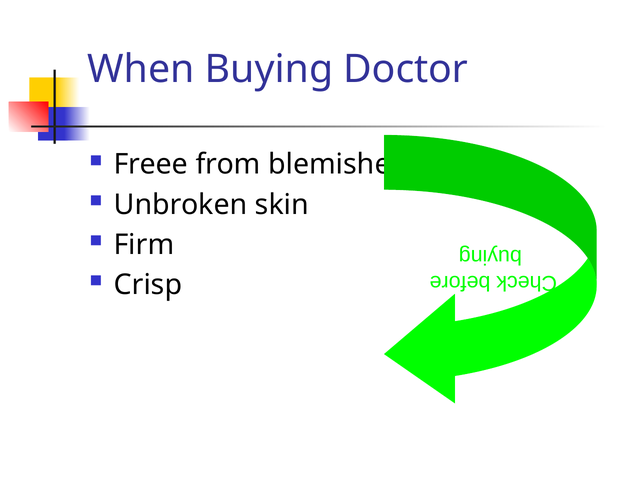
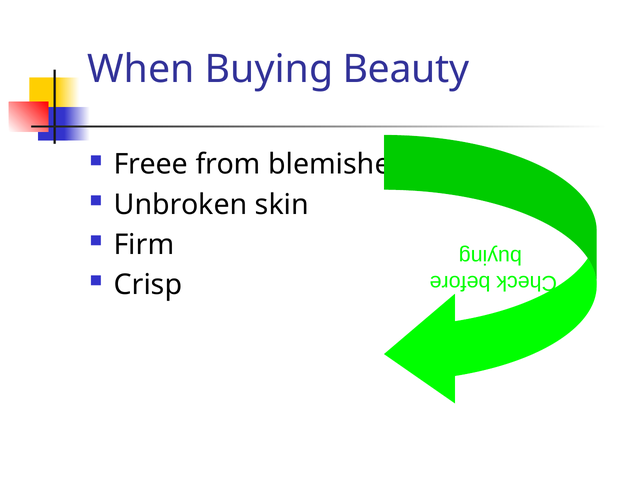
Doctor: Doctor -> Beauty (406, 69)
